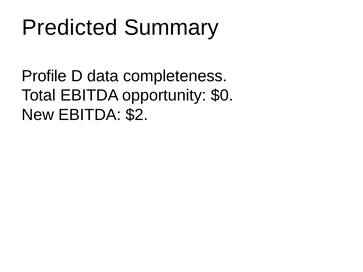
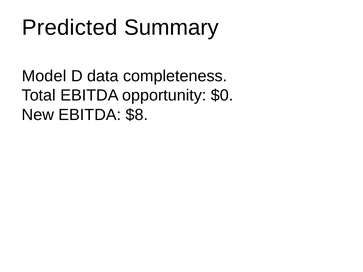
Profile: Profile -> Model (44, 76)
$2: $2 -> $8 (137, 115)
